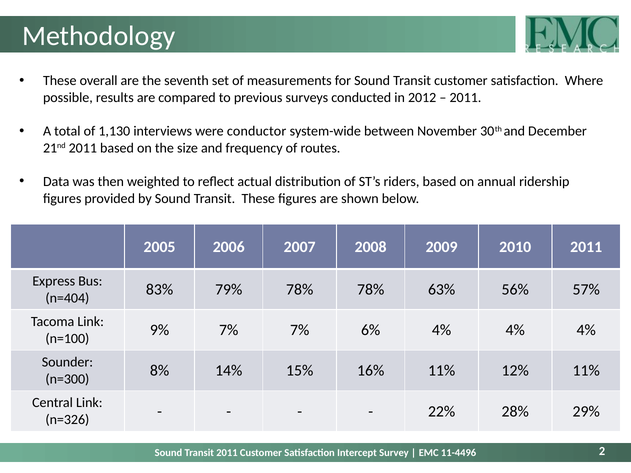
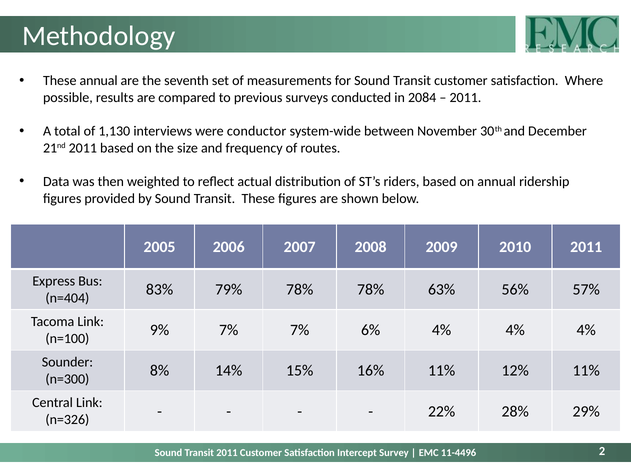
These overall: overall -> annual (99, 81)
2012: 2012 -> 2084 (422, 98)
